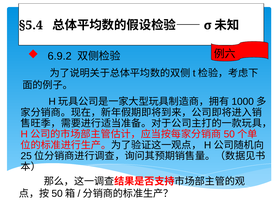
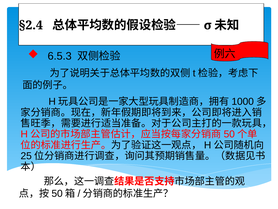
§5.4: §5.4 -> §2.4 (31, 25)
6.9.2: 6.9.2 -> 6.5.3 (60, 56)
